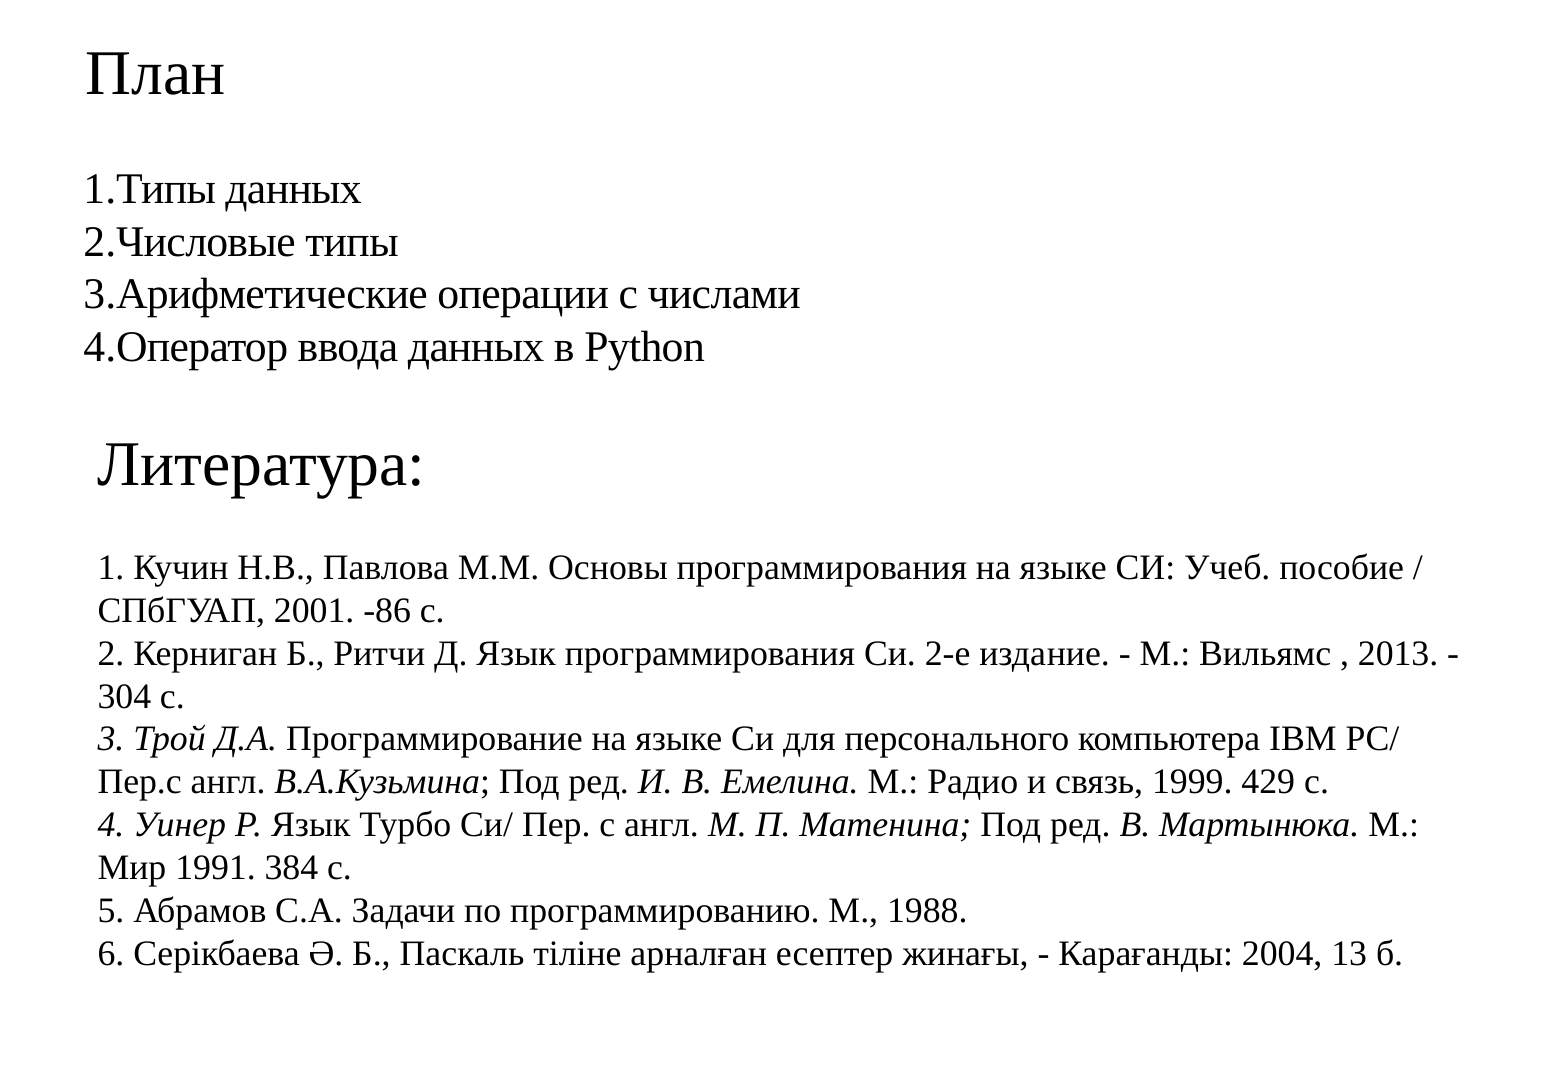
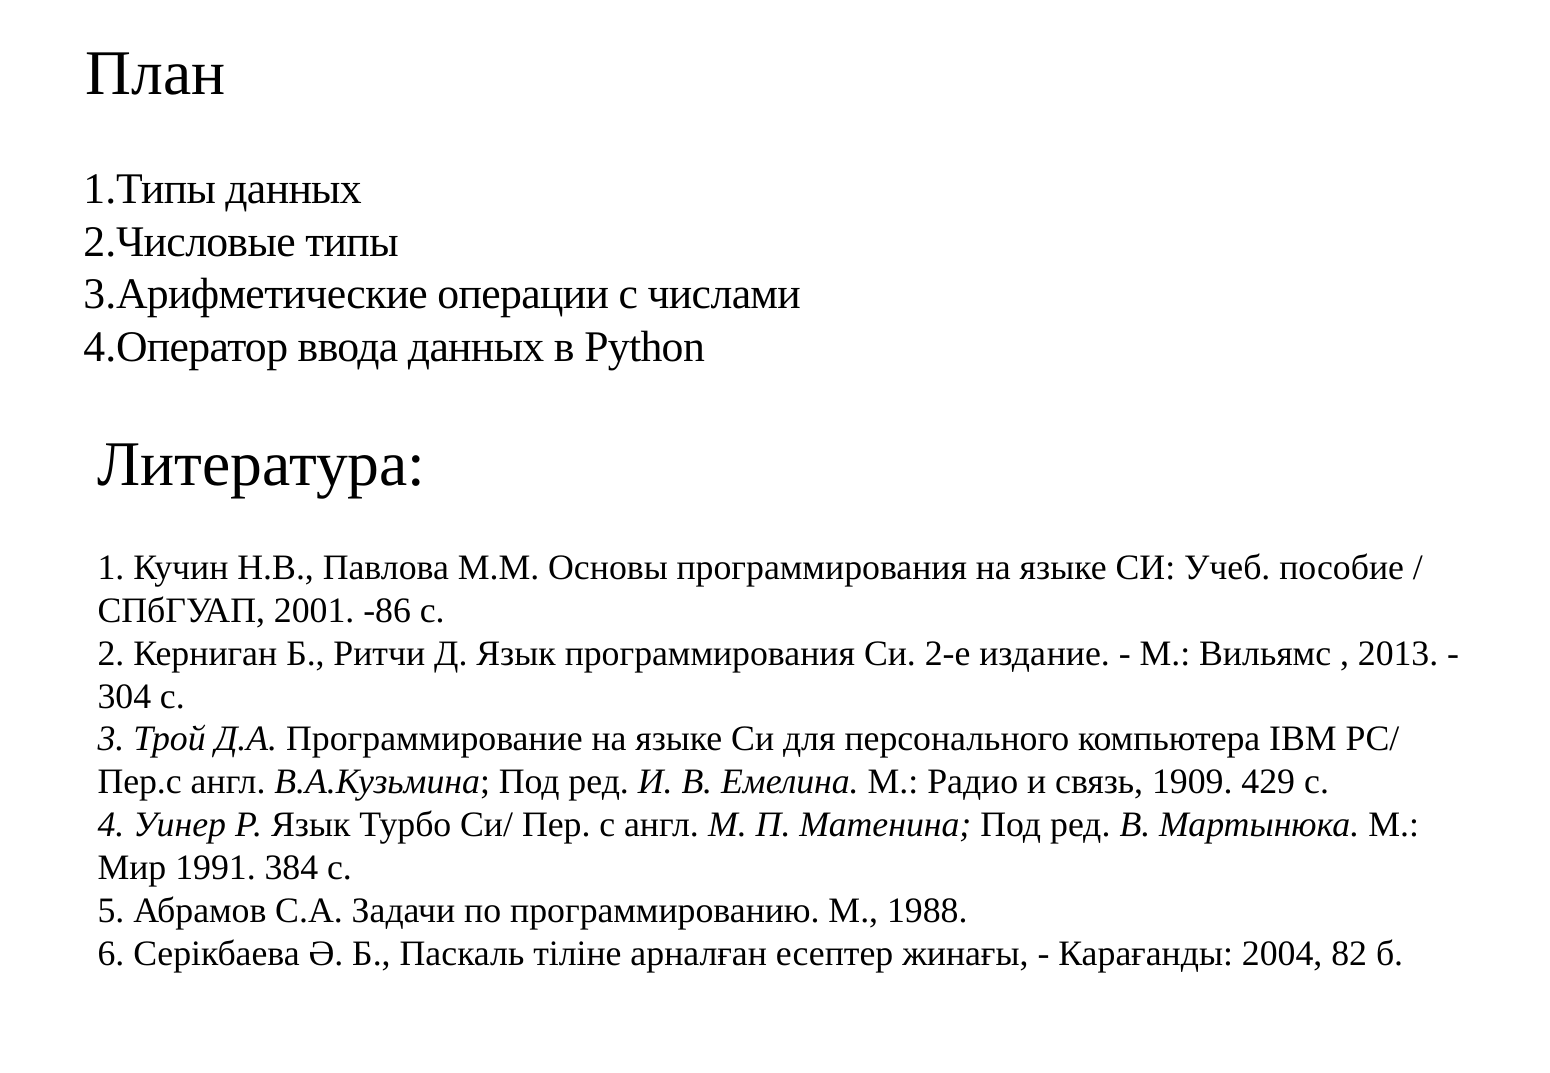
1999: 1999 -> 1909 (1192, 782)
13: 13 -> 82 (1349, 954)
